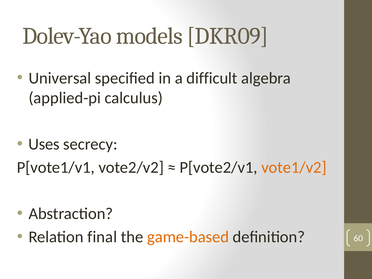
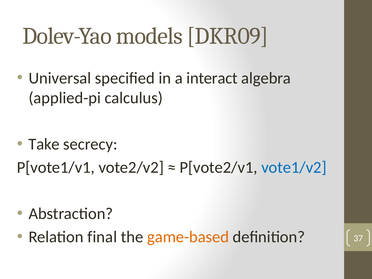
difficult: difficult -> interact (212, 78)
Uses: Uses -> Take (44, 144)
vote1/v2 colour: orange -> blue (294, 167)
60: 60 -> 37 (358, 238)
